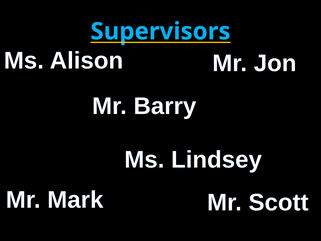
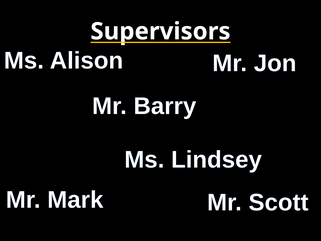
Supervisors colour: light blue -> white (160, 31)
